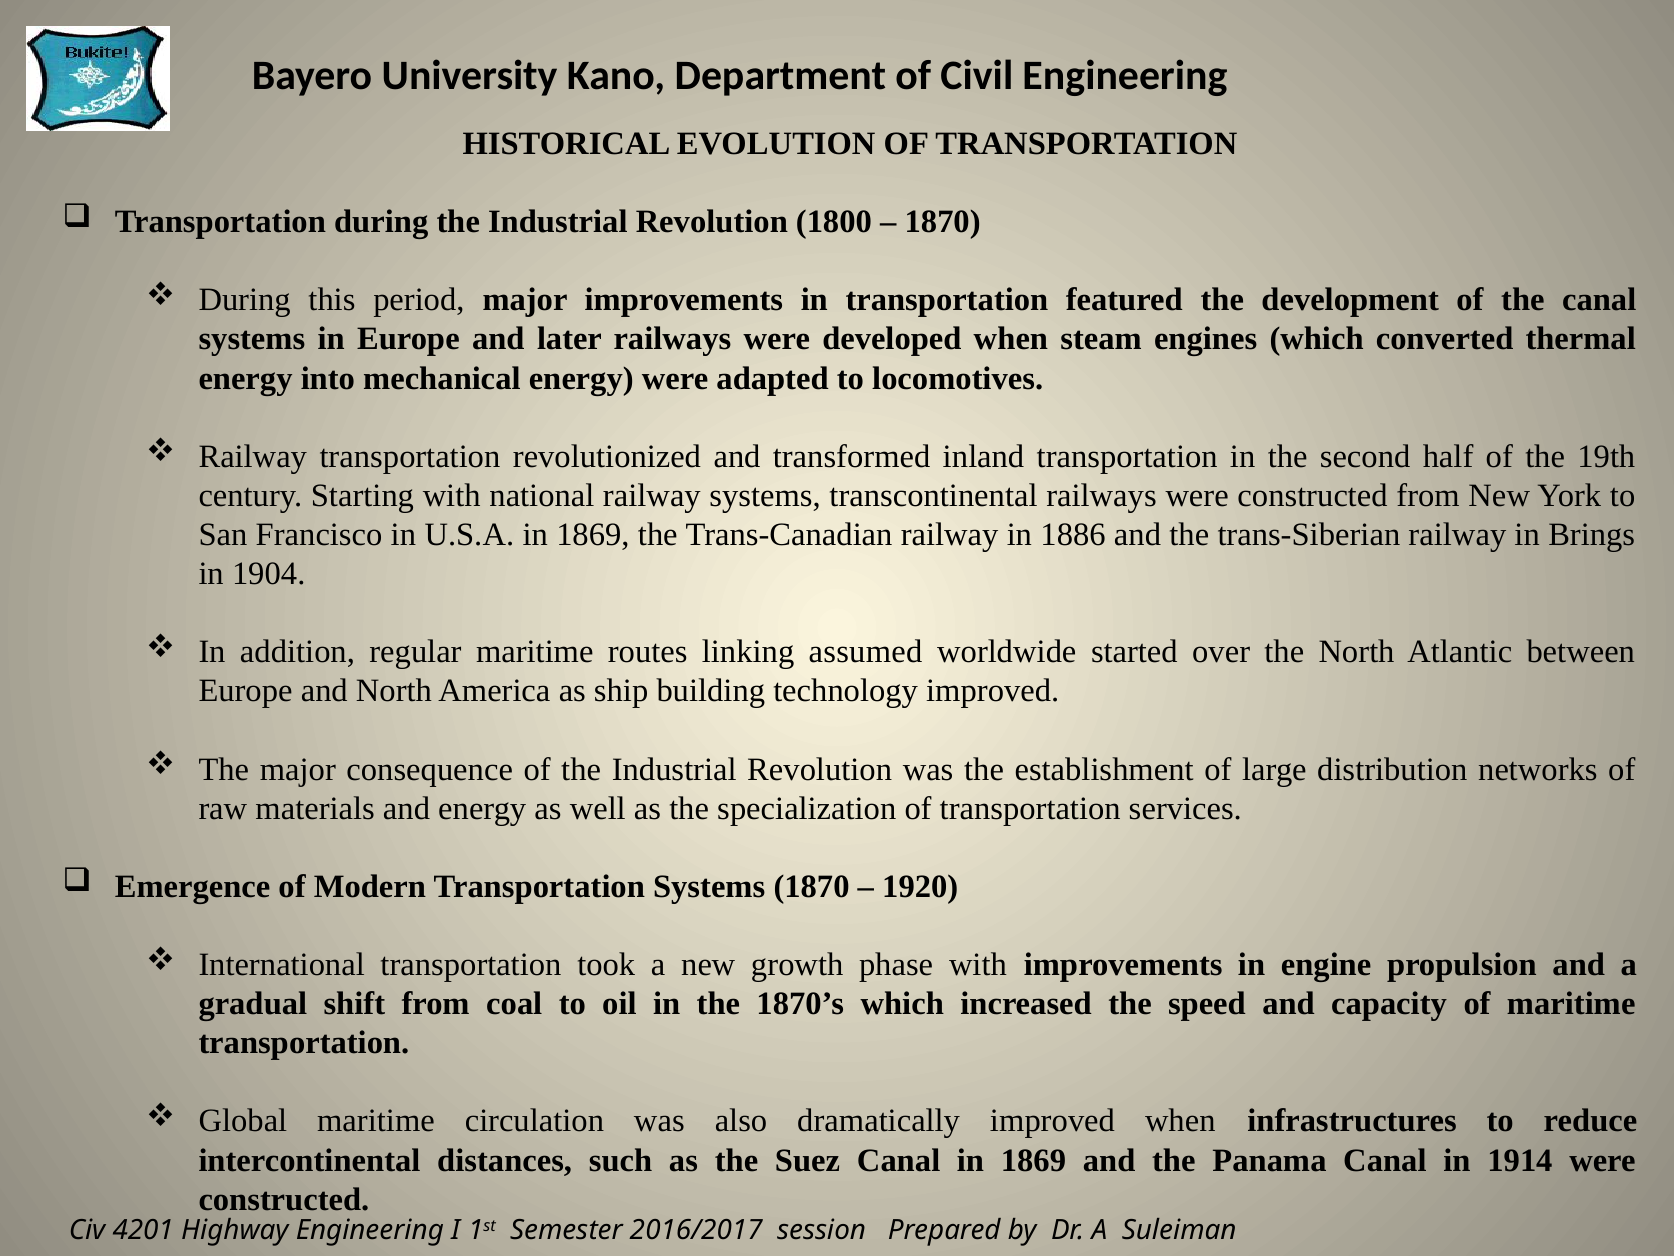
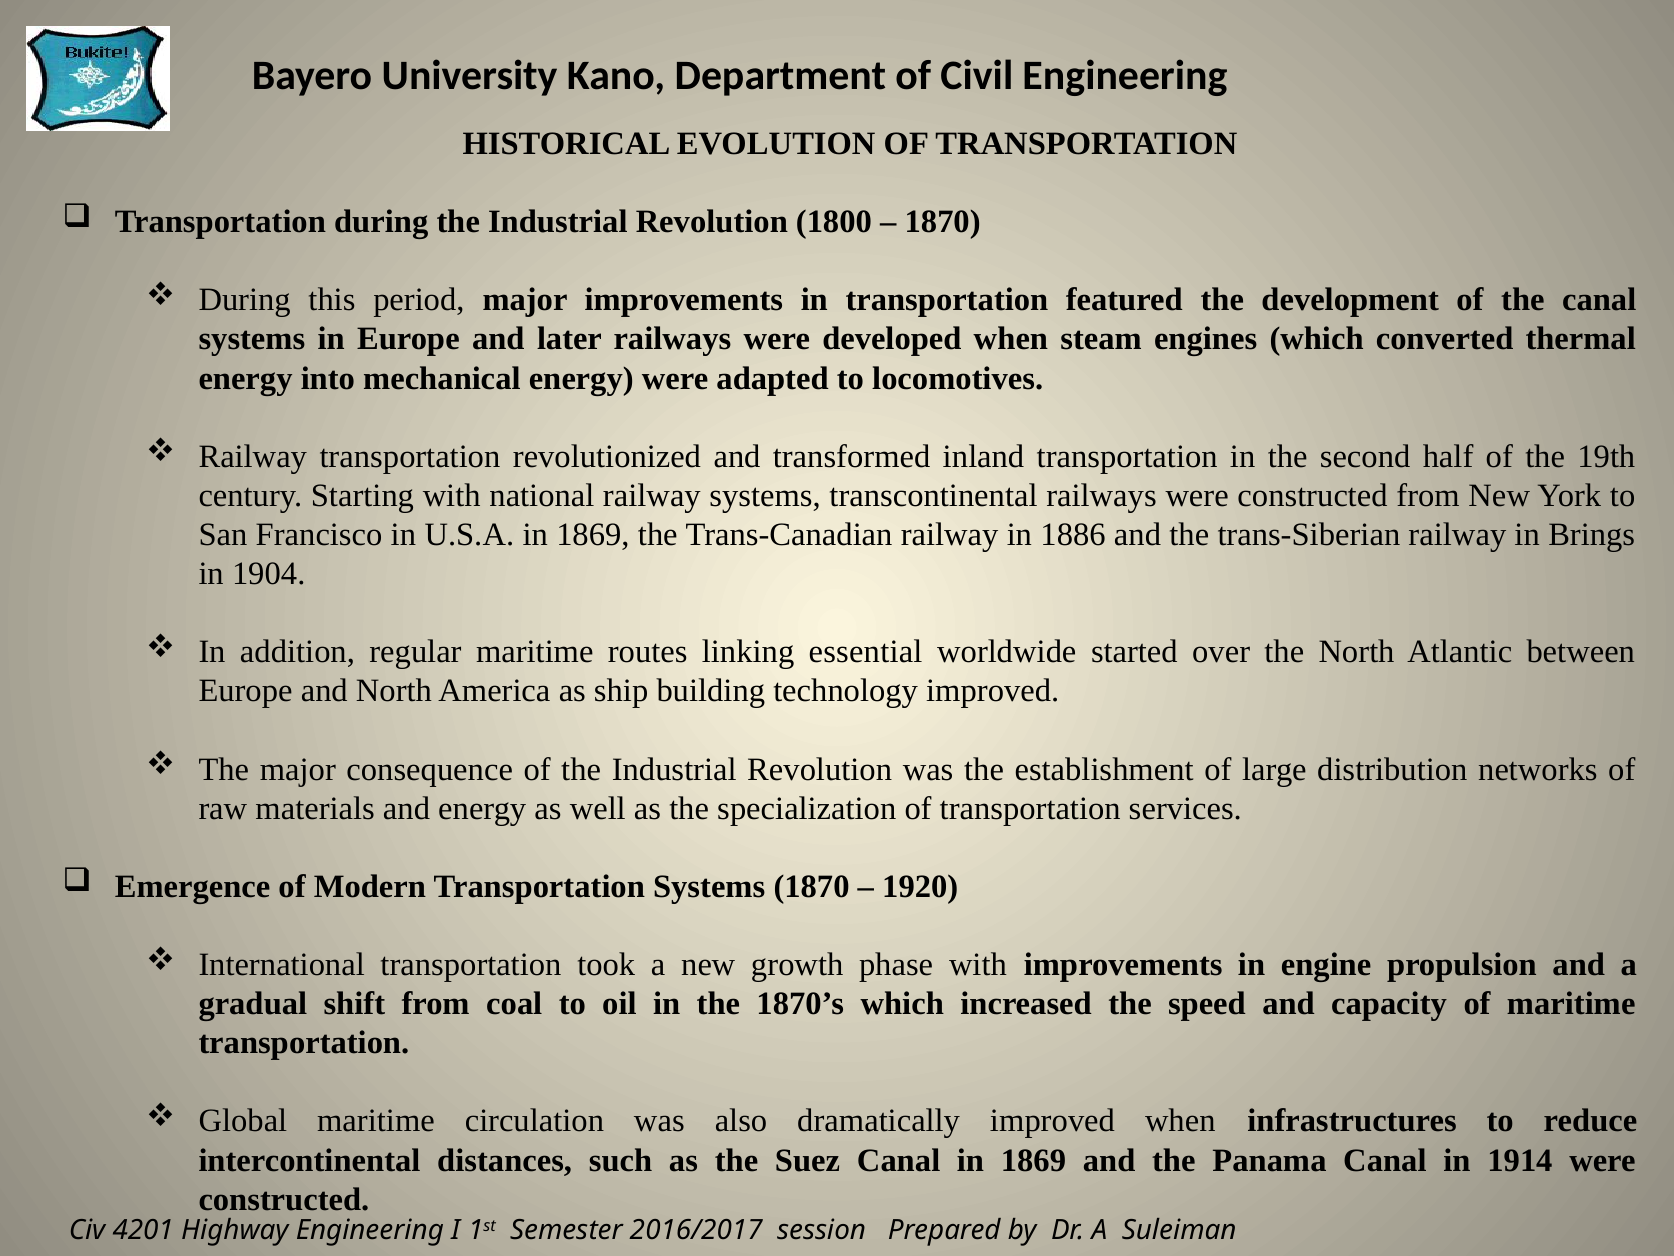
assumed: assumed -> essential (866, 652)
